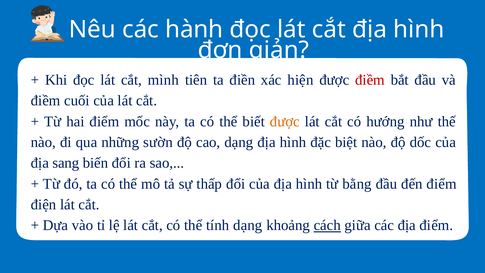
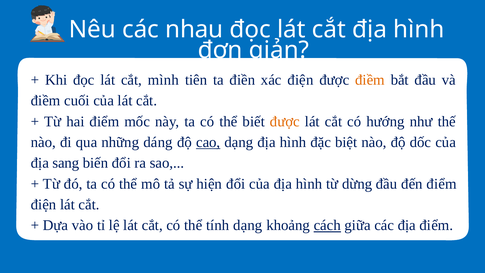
hành: hành -> nhau (194, 29)
xác hiện: hiện -> điện (300, 80)
điềm colour: red -> orange (370, 80)
sườn: sườn -> dáng (158, 142)
cao underline: none -> present (208, 142)
thấp: thấp -> hiện (209, 184)
bằng: bằng -> dừng (357, 184)
